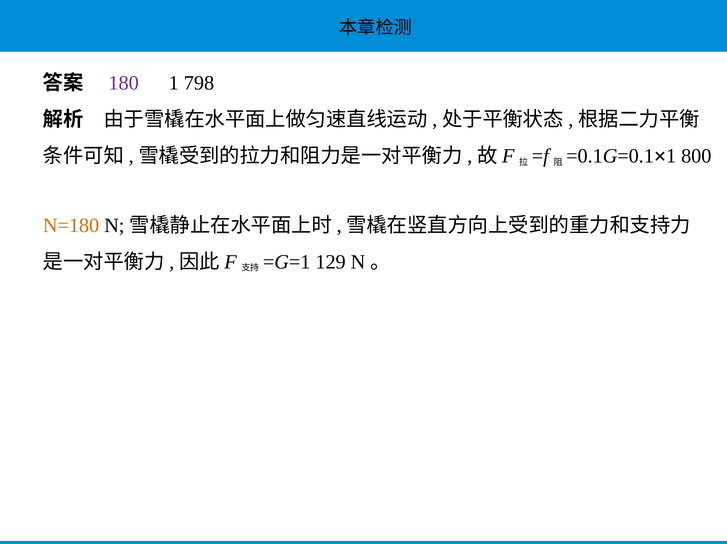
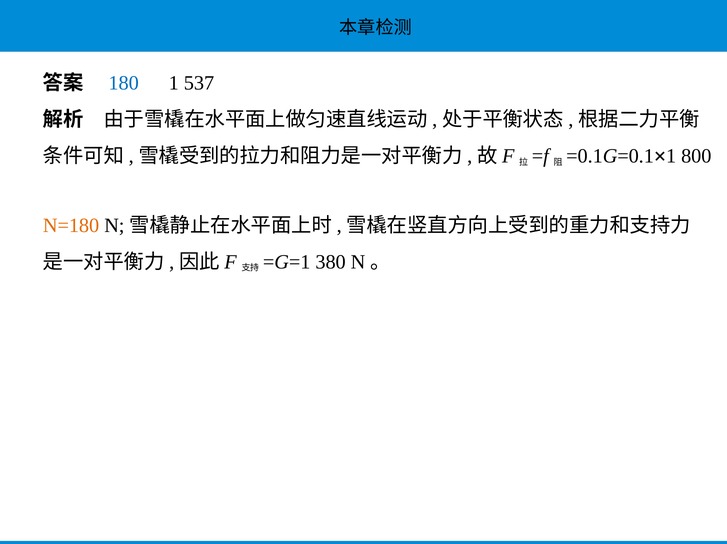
180 colour: purple -> blue (124, 83)
798: 798 -> 537 (199, 83)
129: 129 -> 380 (331, 262)
